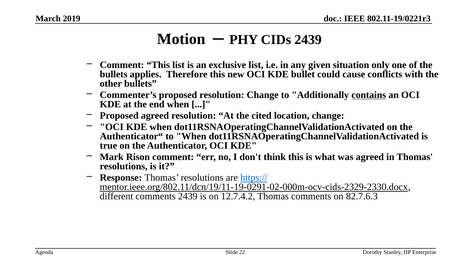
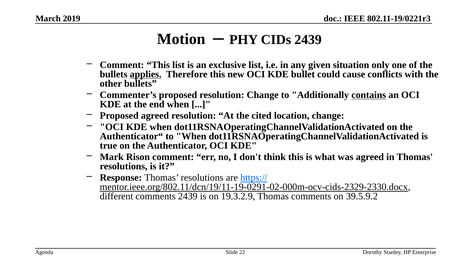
applies underline: none -> present (146, 74)
12.7.4.2: 12.7.4.2 -> 19.3.2.9 (238, 196)
82.7.6.3: 82.7.6.3 -> 39.5.9.2 (362, 196)
